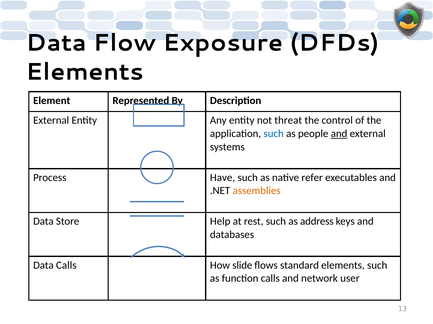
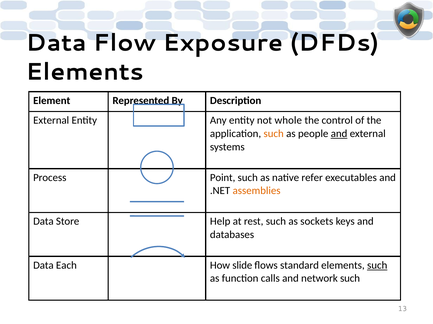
threat: threat -> whole (288, 121)
such colour: blue -> orange (274, 134)
Have: Have -> Point (223, 178)
address: address -> sockets (317, 222)
Data Calls: Calls -> Each (66, 266)
such underline: none -> present (377, 266)
network user: user -> such (350, 279)
